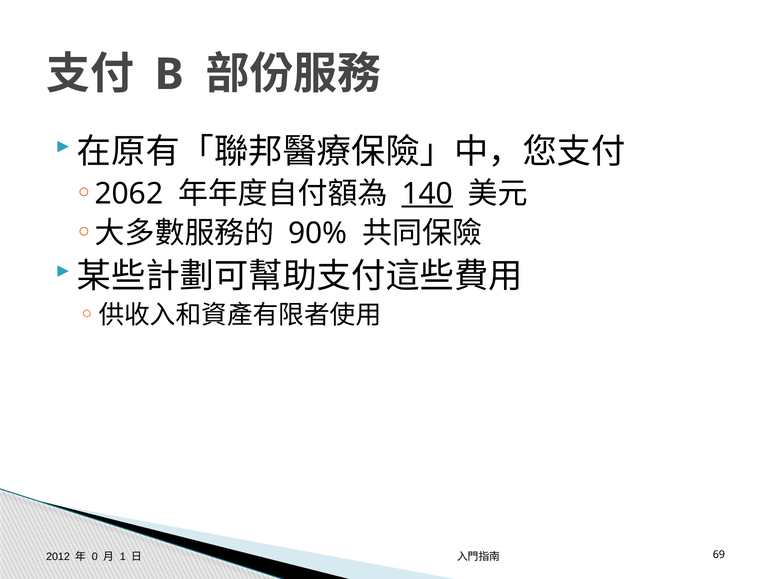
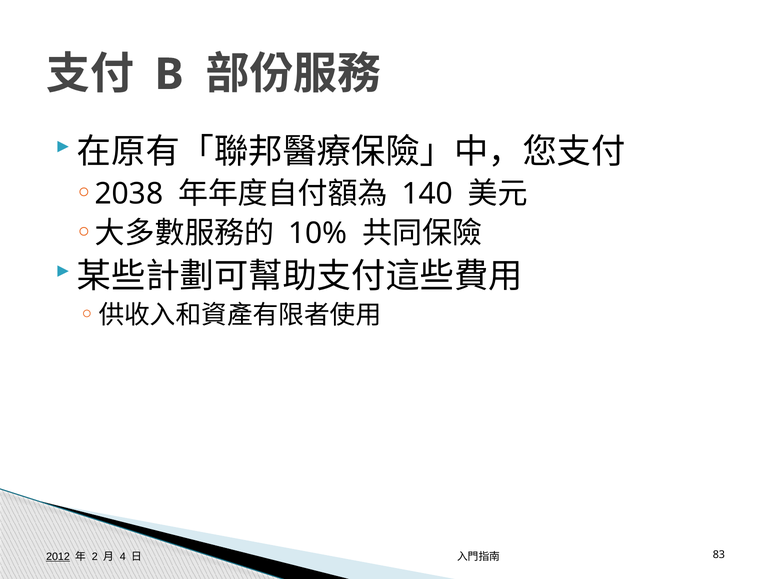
2062: 2062 -> 2038 (129, 193)
140 underline: present -> none (427, 193)
90%: 90% -> 10% (318, 233)
2012 underline: none -> present (58, 556)
0: 0 -> 2 (95, 556)
1: 1 -> 4 (123, 556)
69: 69 -> 83 (719, 554)
